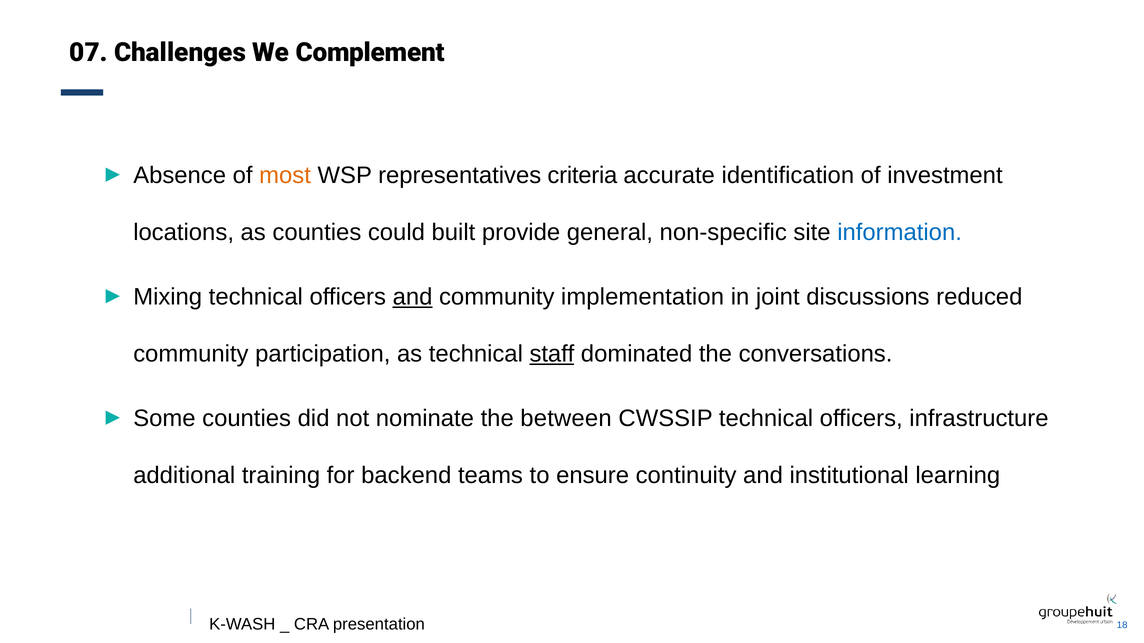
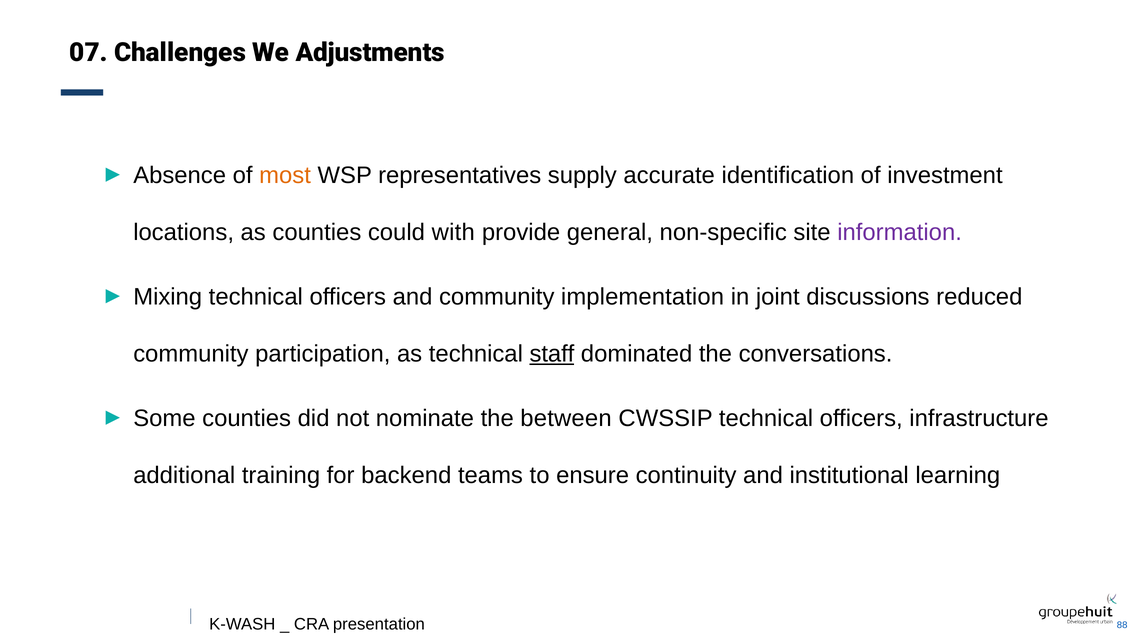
Complement: Complement -> Adjustments (370, 52)
criteria: criteria -> supply (582, 176)
built: built -> with (453, 233)
information colour: blue -> purple (900, 233)
and underline: present -> none (413, 297)
18: 18 -> 88 (1122, 626)
